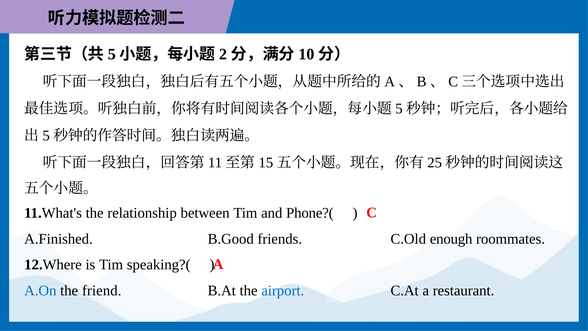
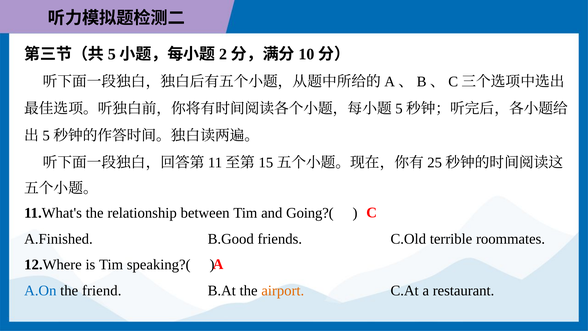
Phone?(: Phone?( -> Going?( (310, 213)
enough: enough -> terrible (451, 239)
airport colour: blue -> orange (283, 290)
